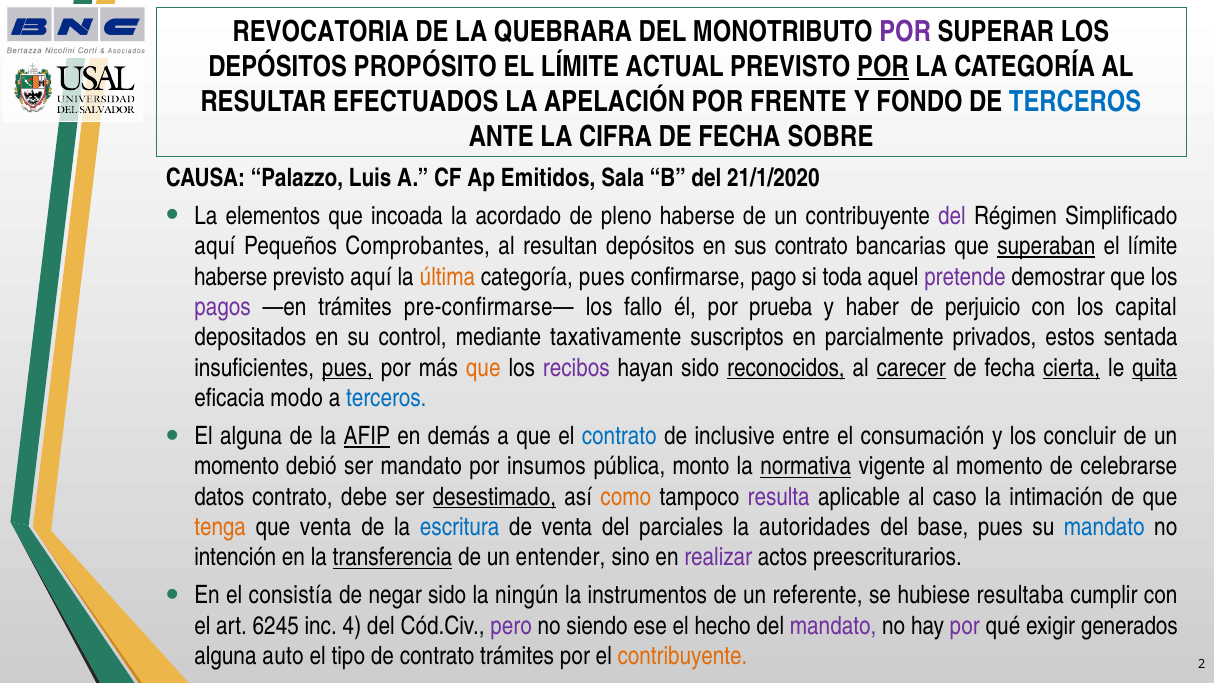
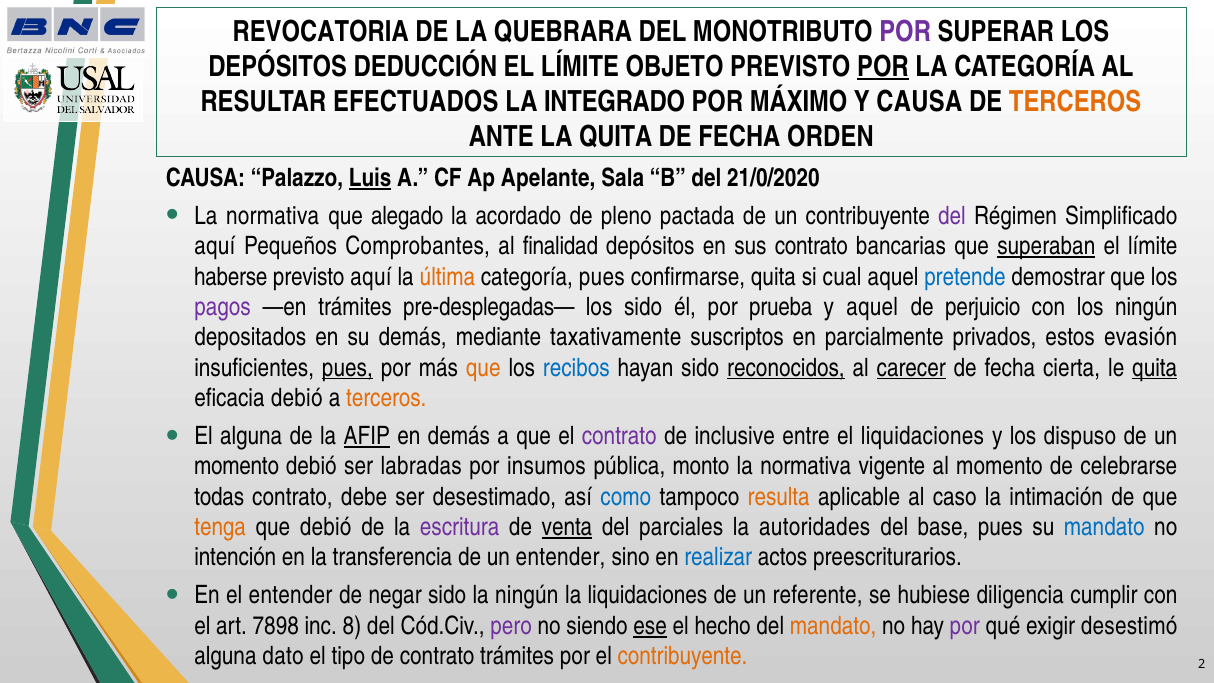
PROPÓSITO: PROPÓSITO -> DEDUCCIÓN (425, 67)
ACTUAL: ACTUAL -> OBJETO (675, 67)
APELACIÓN: APELACIÓN -> INTEGRADO (615, 102)
FRENTE: FRENTE -> MÁXIMO (799, 102)
Y FONDO: FONDO -> CAUSA (919, 102)
TERCEROS colour: blue -> orange (1075, 102)
LA CIFRA: CIFRA -> QUITA (616, 137)
SOBRE: SOBRE -> ORDEN (831, 137)
Luis underline: none -> present (370, 178)
Emitidos: Emitidos -> Apelante (548, 178)
21/1/2020: 21/1/2020 -> 21/0/2020 (773, 178)
elementos: elementos -> normativa (273, 216)
incoada: incoada -> alegado (407, 216)
pleno haberse: haberse -> pactada (697, 216)
resultan: resultan -> finalidad (560, 246)
confirmarse pago: pago -> quita (773, 277)
toda: toda -> cual (842, 277)
pretende colour: purple -> blue (965, 277)
pre-confirmarse—: pre-confirmarse— -> pre-desplegadas— (489, 307)
los fallo: fallo -> sido (643, 307)
y haber: haber -> aquel (872, 307)
los capital: capital -> ningún (1146, 307)
su control: control -> demás (413, 337)
sentada: sentada -> evasión (1141, 337)
recibos colour: purple -> blue (576, 368)
cierta underline: present -> none (1072, 368)
eficacia modo: modo -> debió (297, 398)
terceros colour: blue -> orange (386, 398)
contrato colour: blue -> purple (619, 436)
el consumación: consumación -> liquidaciones (922, 436)
concluir: concluir -> dispuso (1080, 436)
ser mandato: mandato -> labradas (421, 466)
normativa underline: present -> none (806, 466)
datos: datos -> todas (219, 497)
desestimado underline: present -> none (494, 497)
como colour: orange -> blue (626, 497)
resulta colour: purple -> orange (779, 497)
que venta: venta -> debió (326, 527)
escritura colour: blue -> purple (460, 527)
venta underline: none -> present (567, 527)
transferencia underline: present -> none (392, 557)
realizar colour: purple -> blue (718, 557)
el consistía: consistía -> entender (291, 595)
la instrumentos: instrumentos -> liquidaciones (647, 595)
resultaba: resultaba -> diligencia (1020, 595)
6245: 6245 -> 7898 (276, 626)
4: 4 -> 8 (352, 626)
ese underline: none -> present (650, 626)
mandato colour: purple -> orange (833, 626)
generados: generados -> desestimó (1129, 626)
auto: auto -> dato (283, 656)
